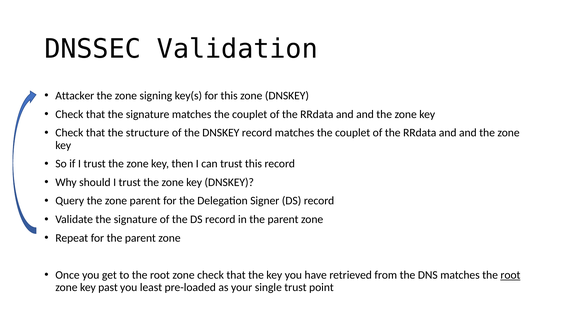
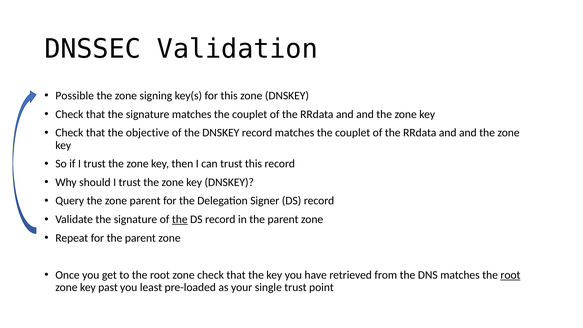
Attacker: Attacker -> Possible (75, 96)
structure: structure -> objective (148, 133)
the underline: none -> present (180, 219)
